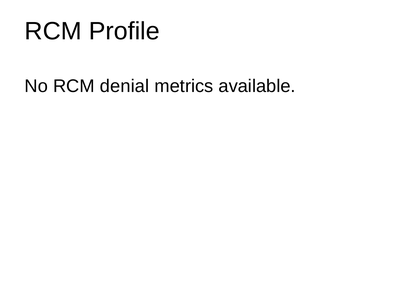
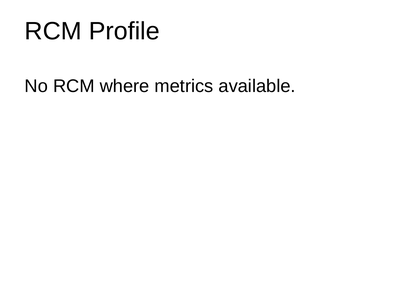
denial: denial -> where (125, 86)
